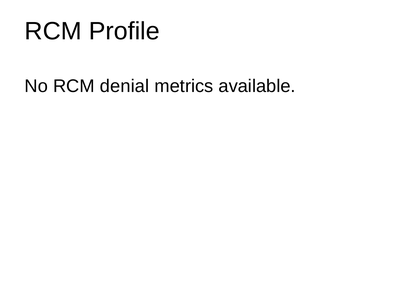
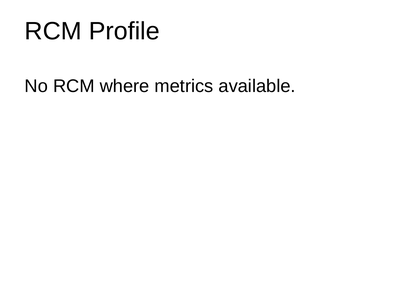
denial: denial -> where (125, 86)
